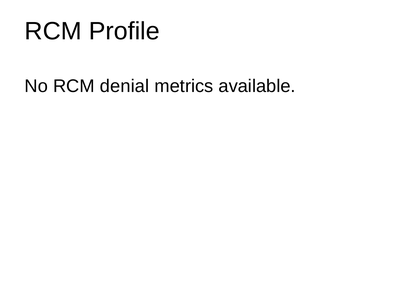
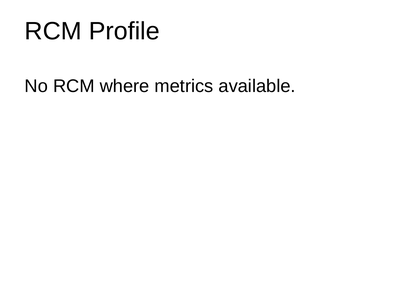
denial: denial -> where (125, 86)
